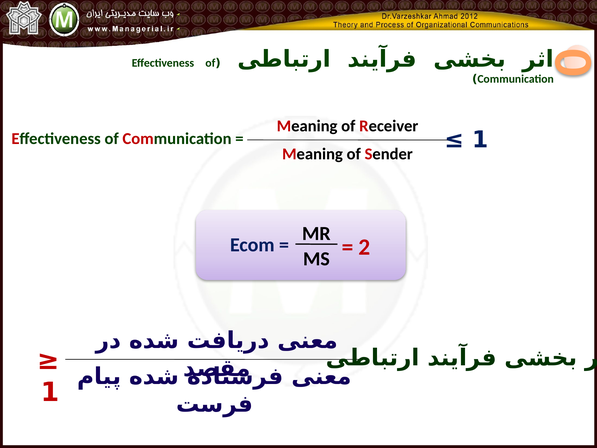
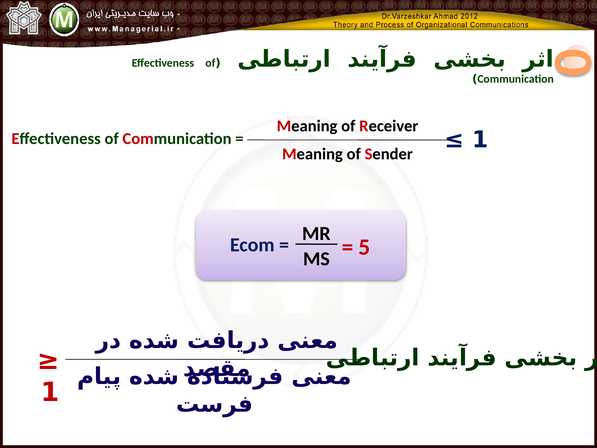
2: 2 -> 5 (365, 247)
